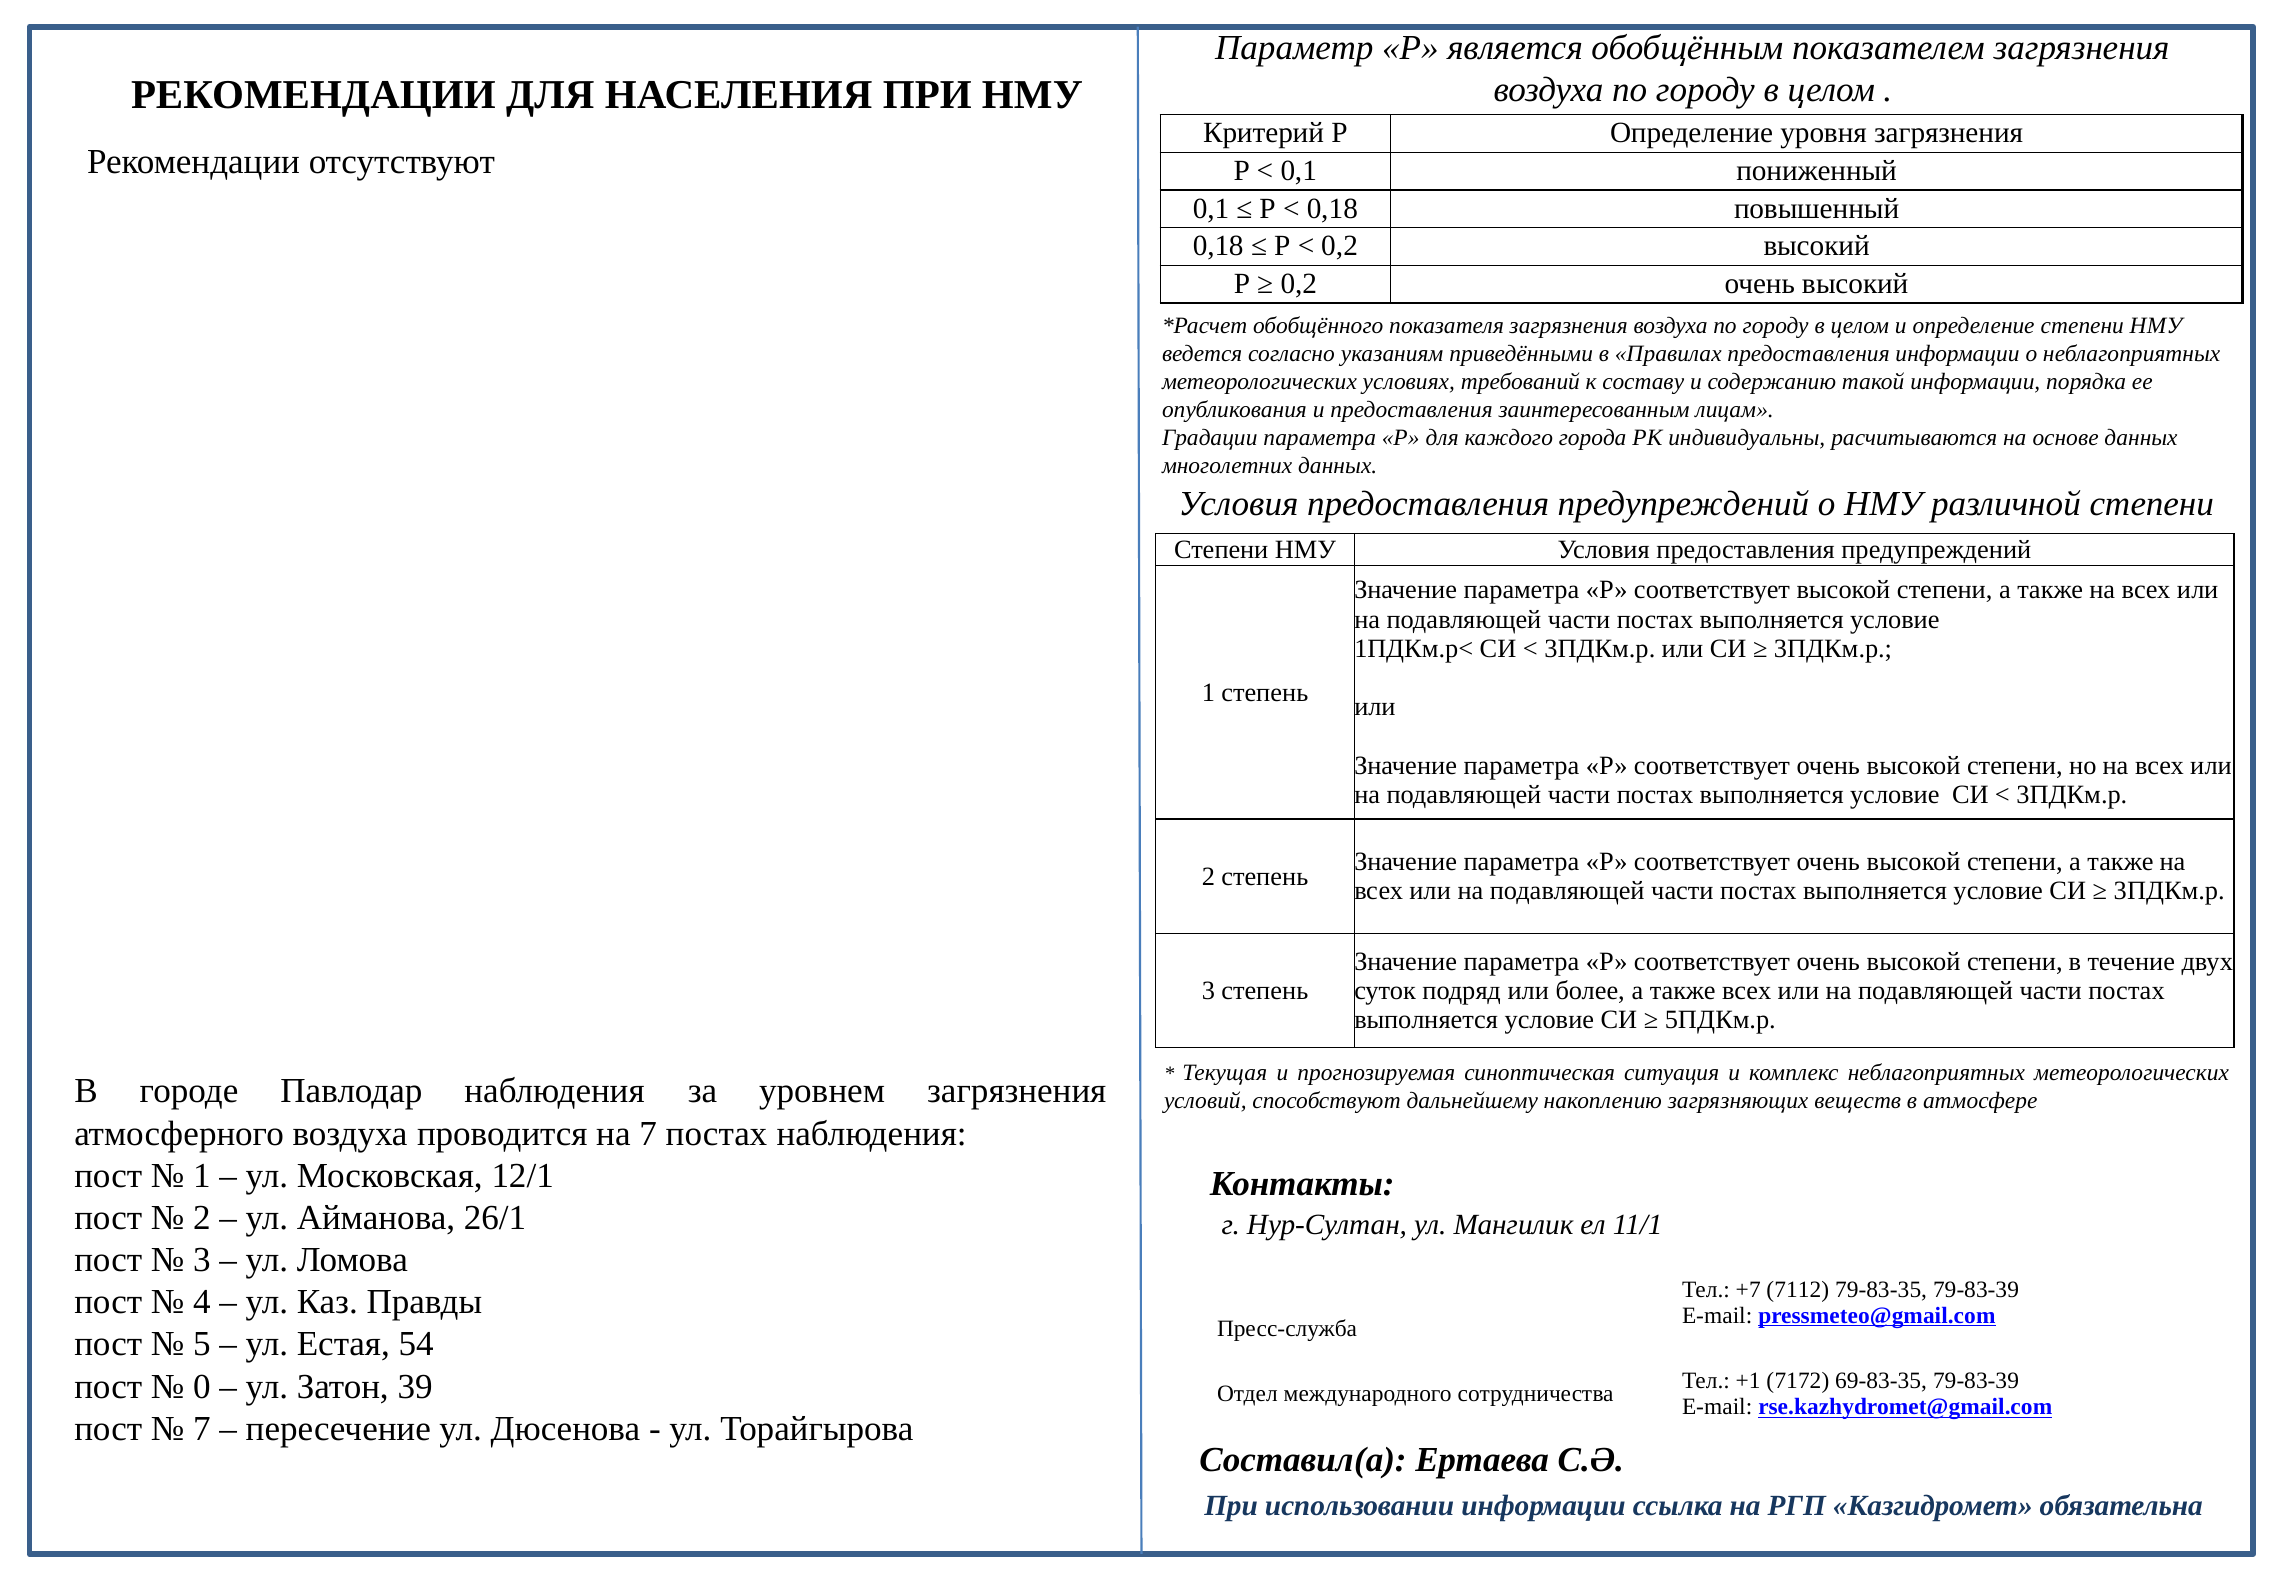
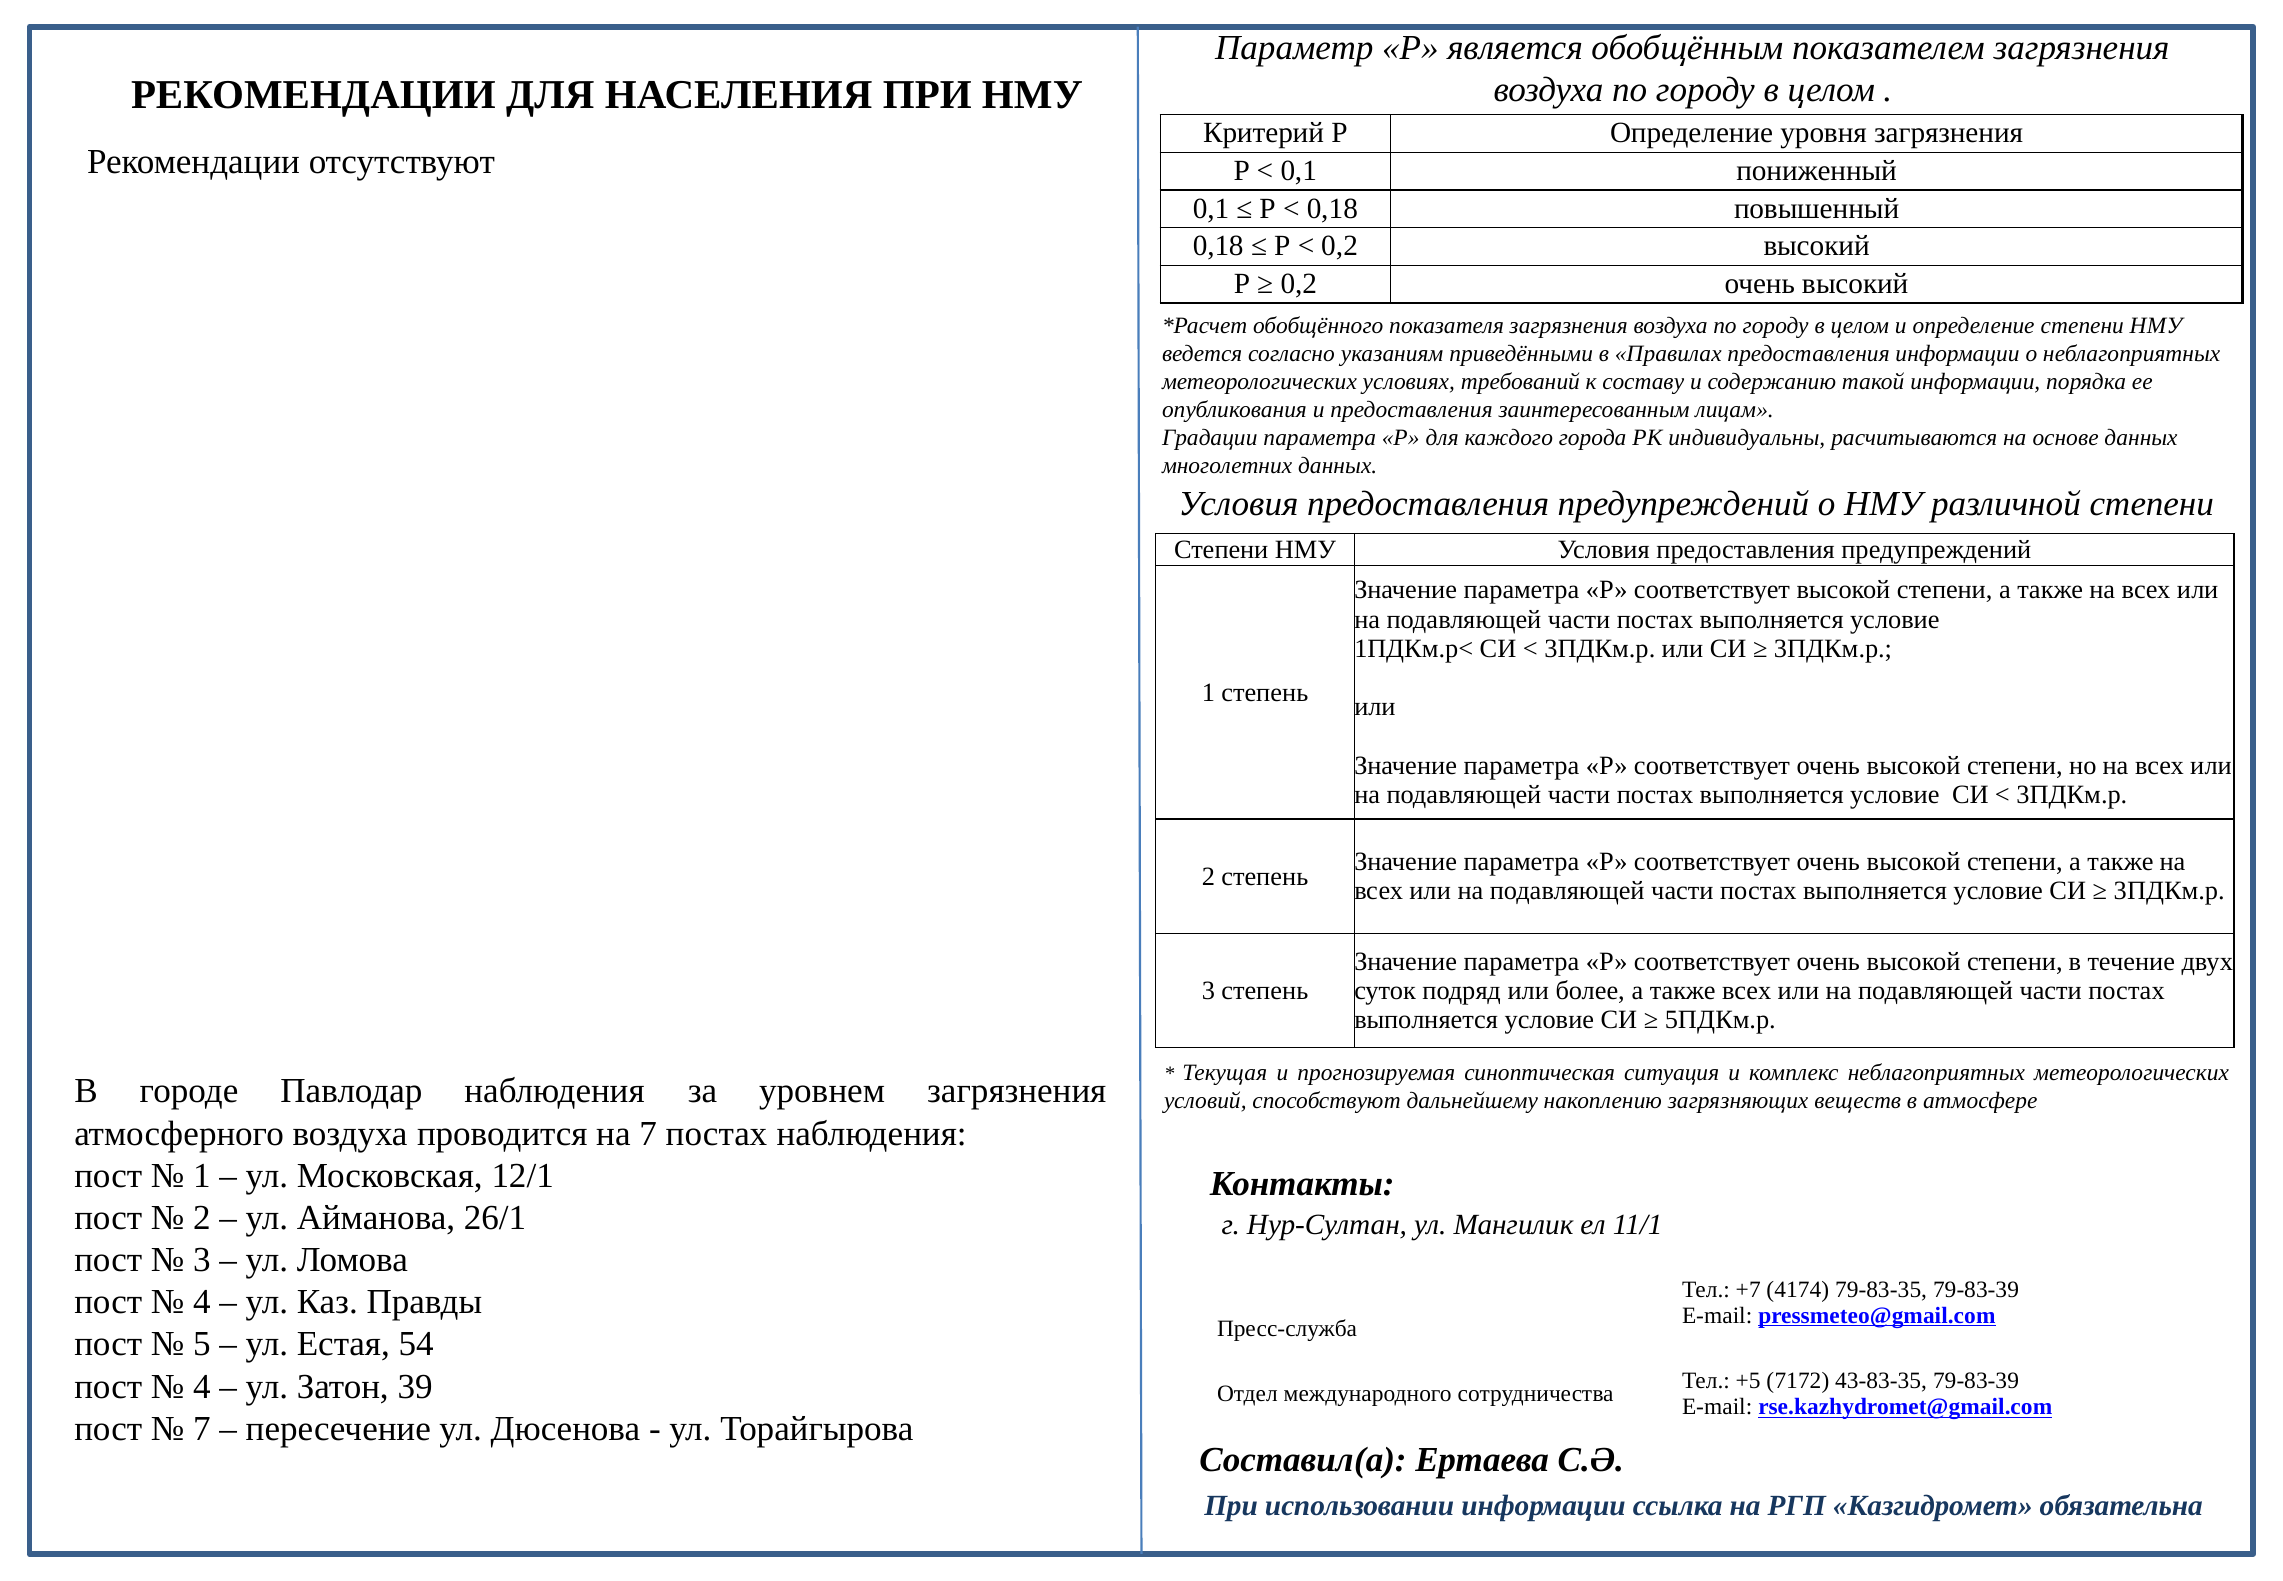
7112: 7112 -> 4174 (1798, 1289)
+1: +1 -> +5 (1748, 1380)
69-83-35: 69-83-35 -> 43-83-35 (1881, 1380)
0: 0 -> 4 (202, 1386)
